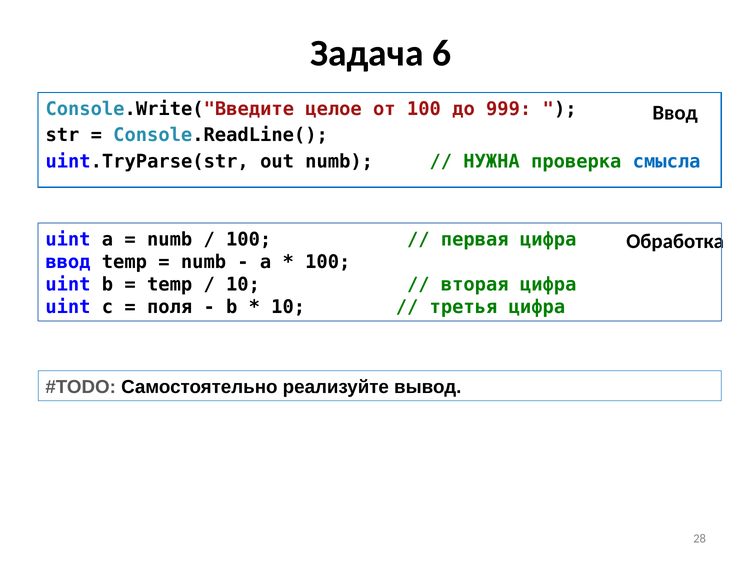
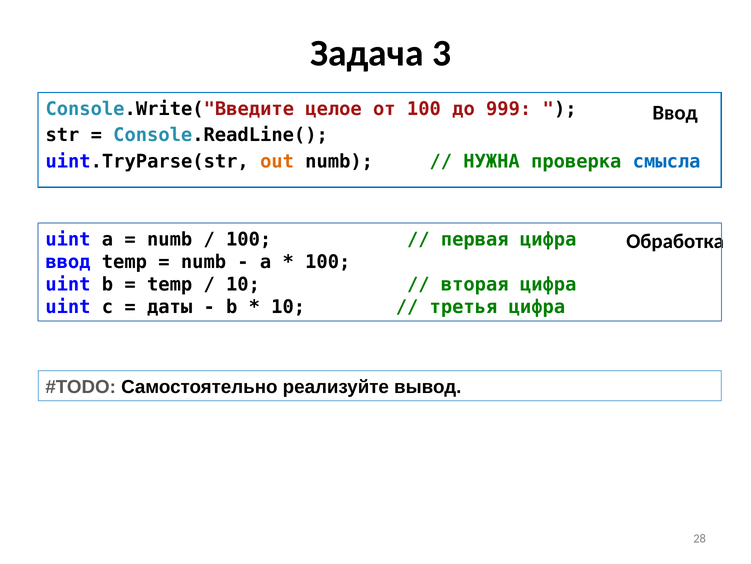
6: 6 -> 3 (442, 53)
out colour: black -> orange (277, 161)
поля: поля -> даты (170, 307)
